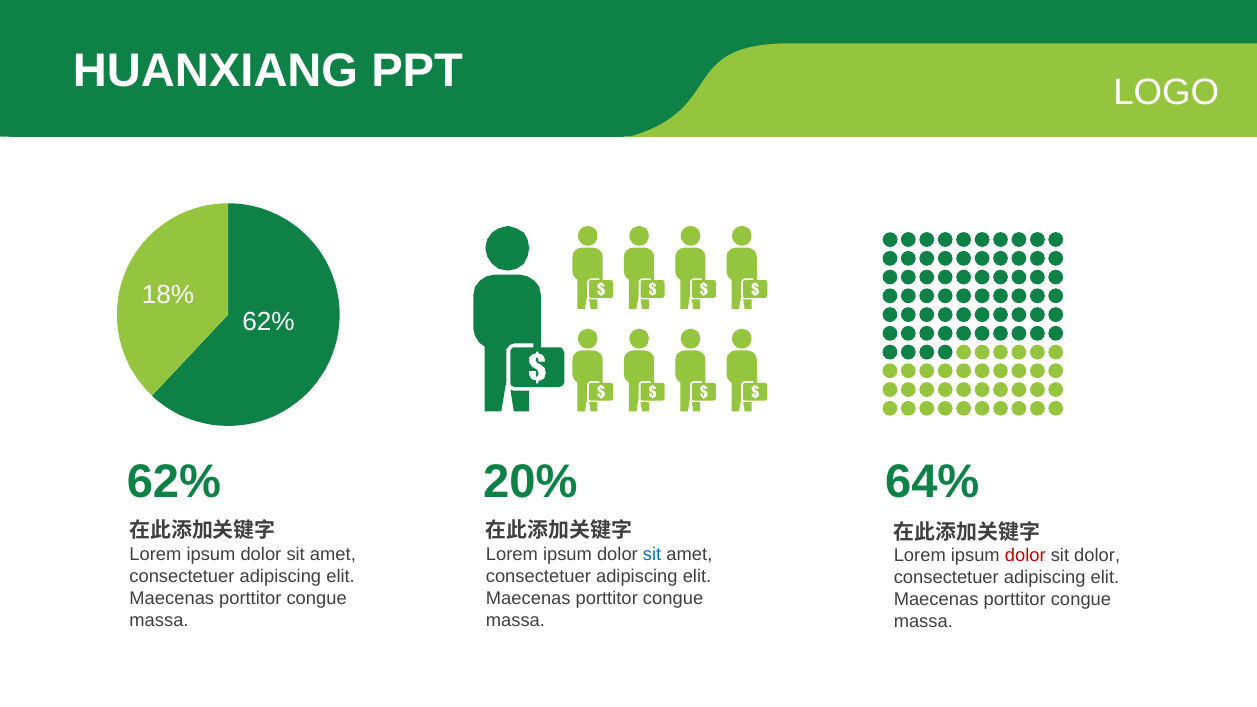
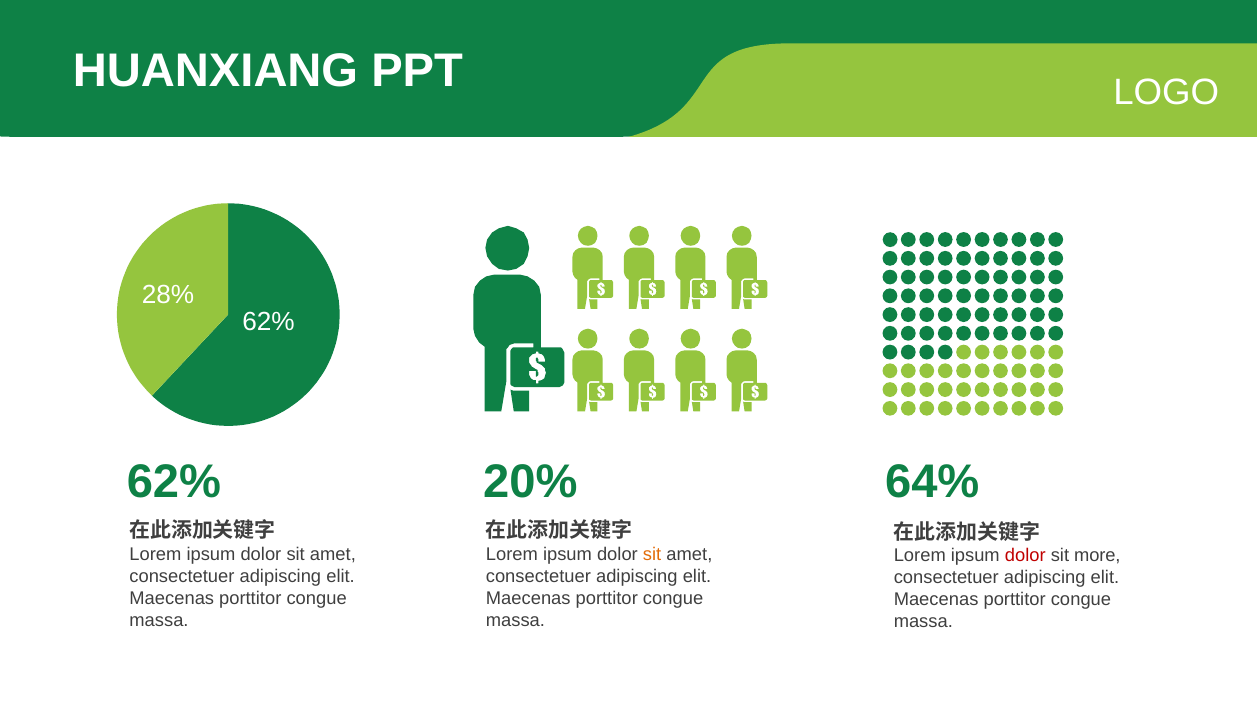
18%: 18% -> 28% (168, 295)
sit colour: blue -> orange (652, 555)
sit dolor: dolor -> more (1097, 556)
